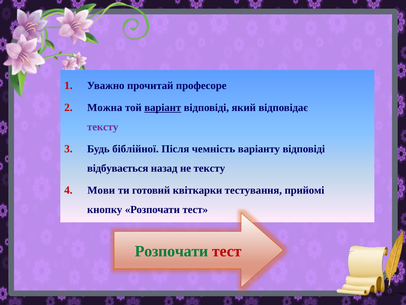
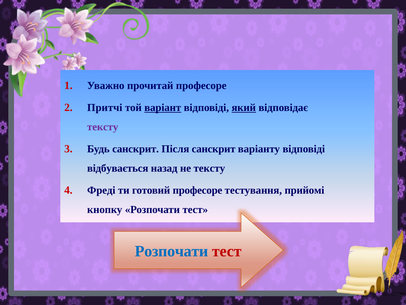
Можна: Можна -> Притчі (105, 107)
який underline: none -> present (244, 107)
Будь біблійної: біблійної -> санскрит (136, 149)
Після чемність: чемність -> санскрит (214, 149)
Мови: Мови -> Фреді (101, 190)
готовий квіткарки: квіткарки -> професоре (198, 190)
Розпочати colour: green -> blue (171, 251)
